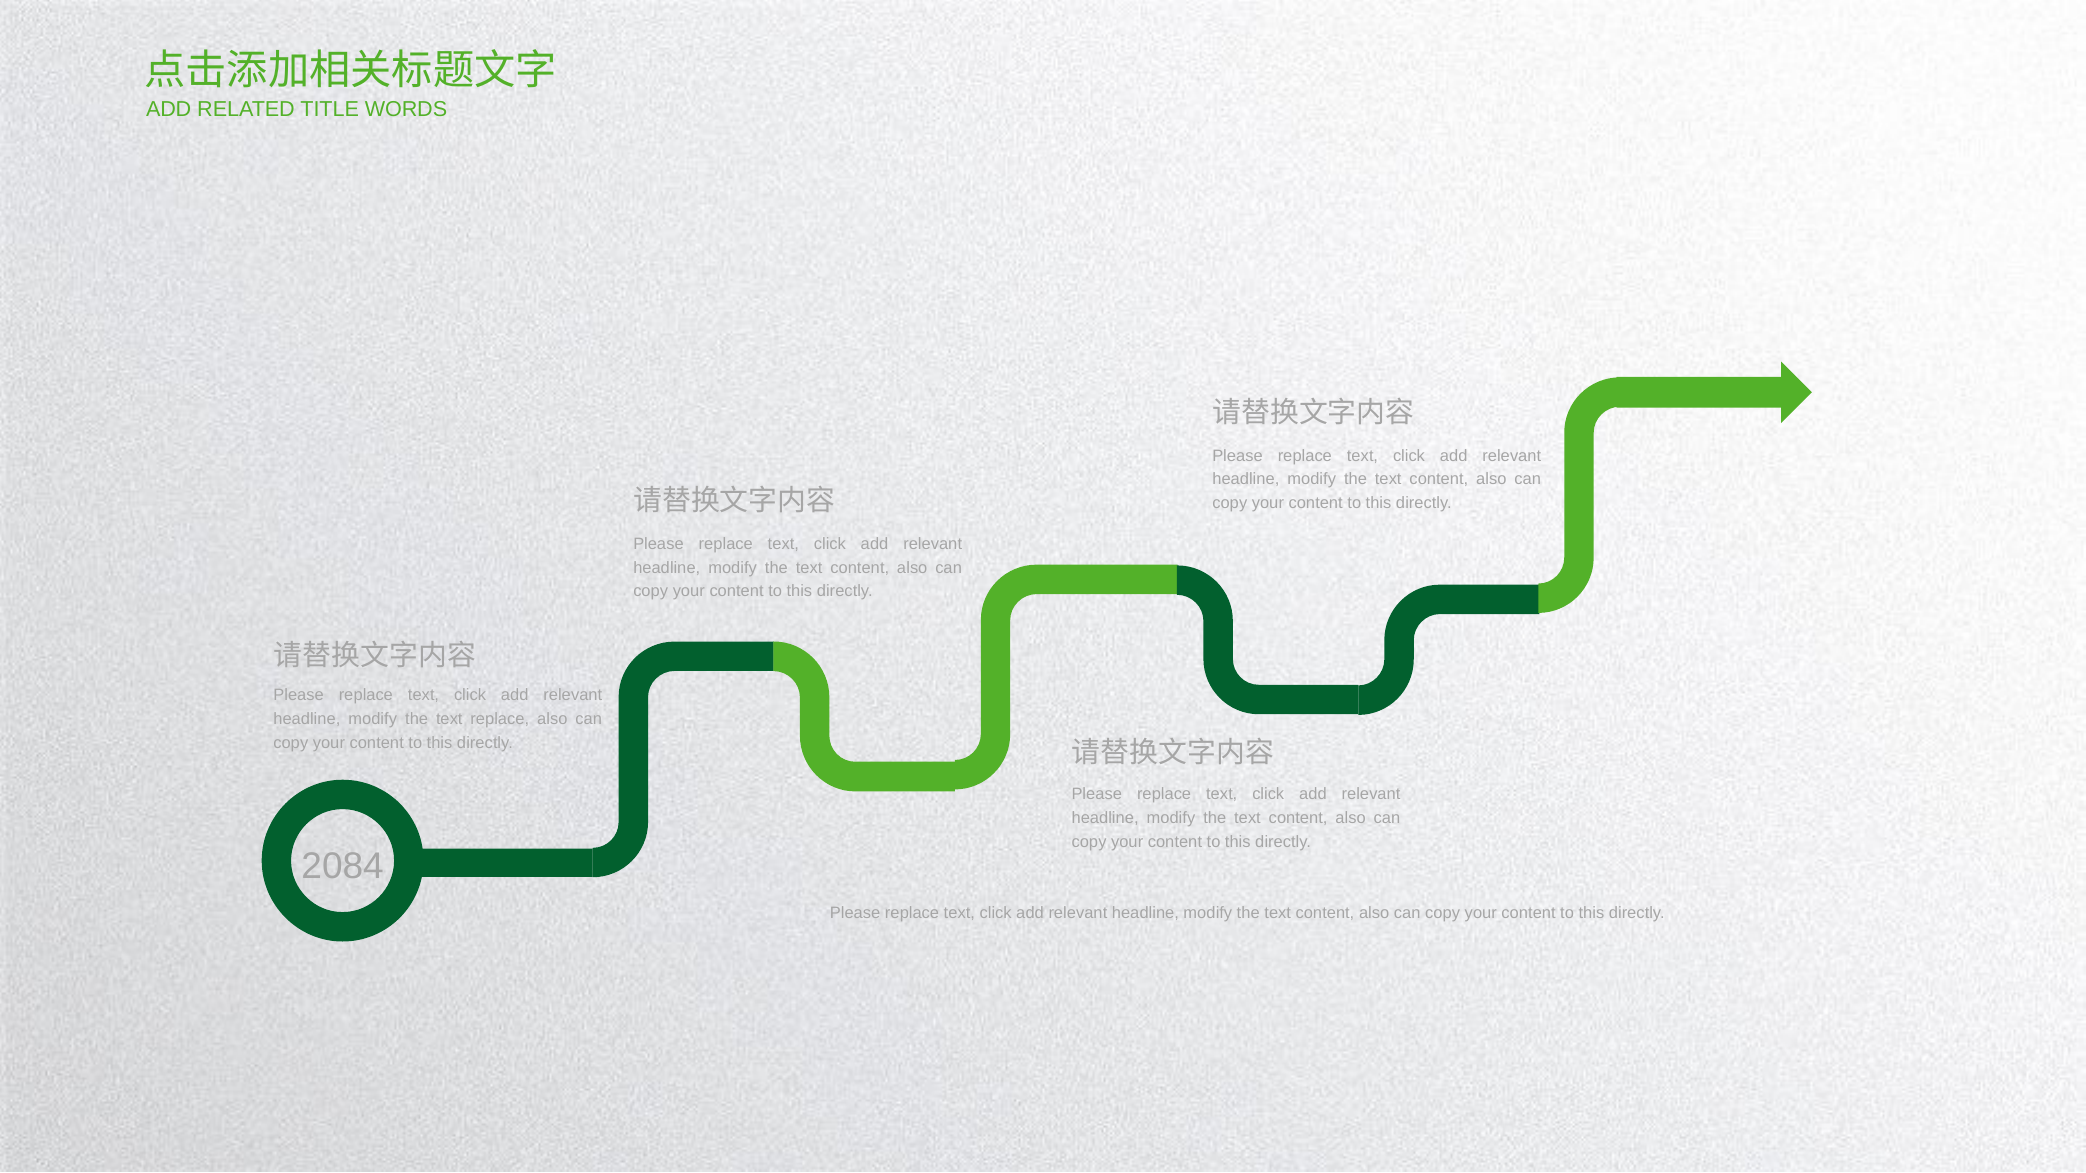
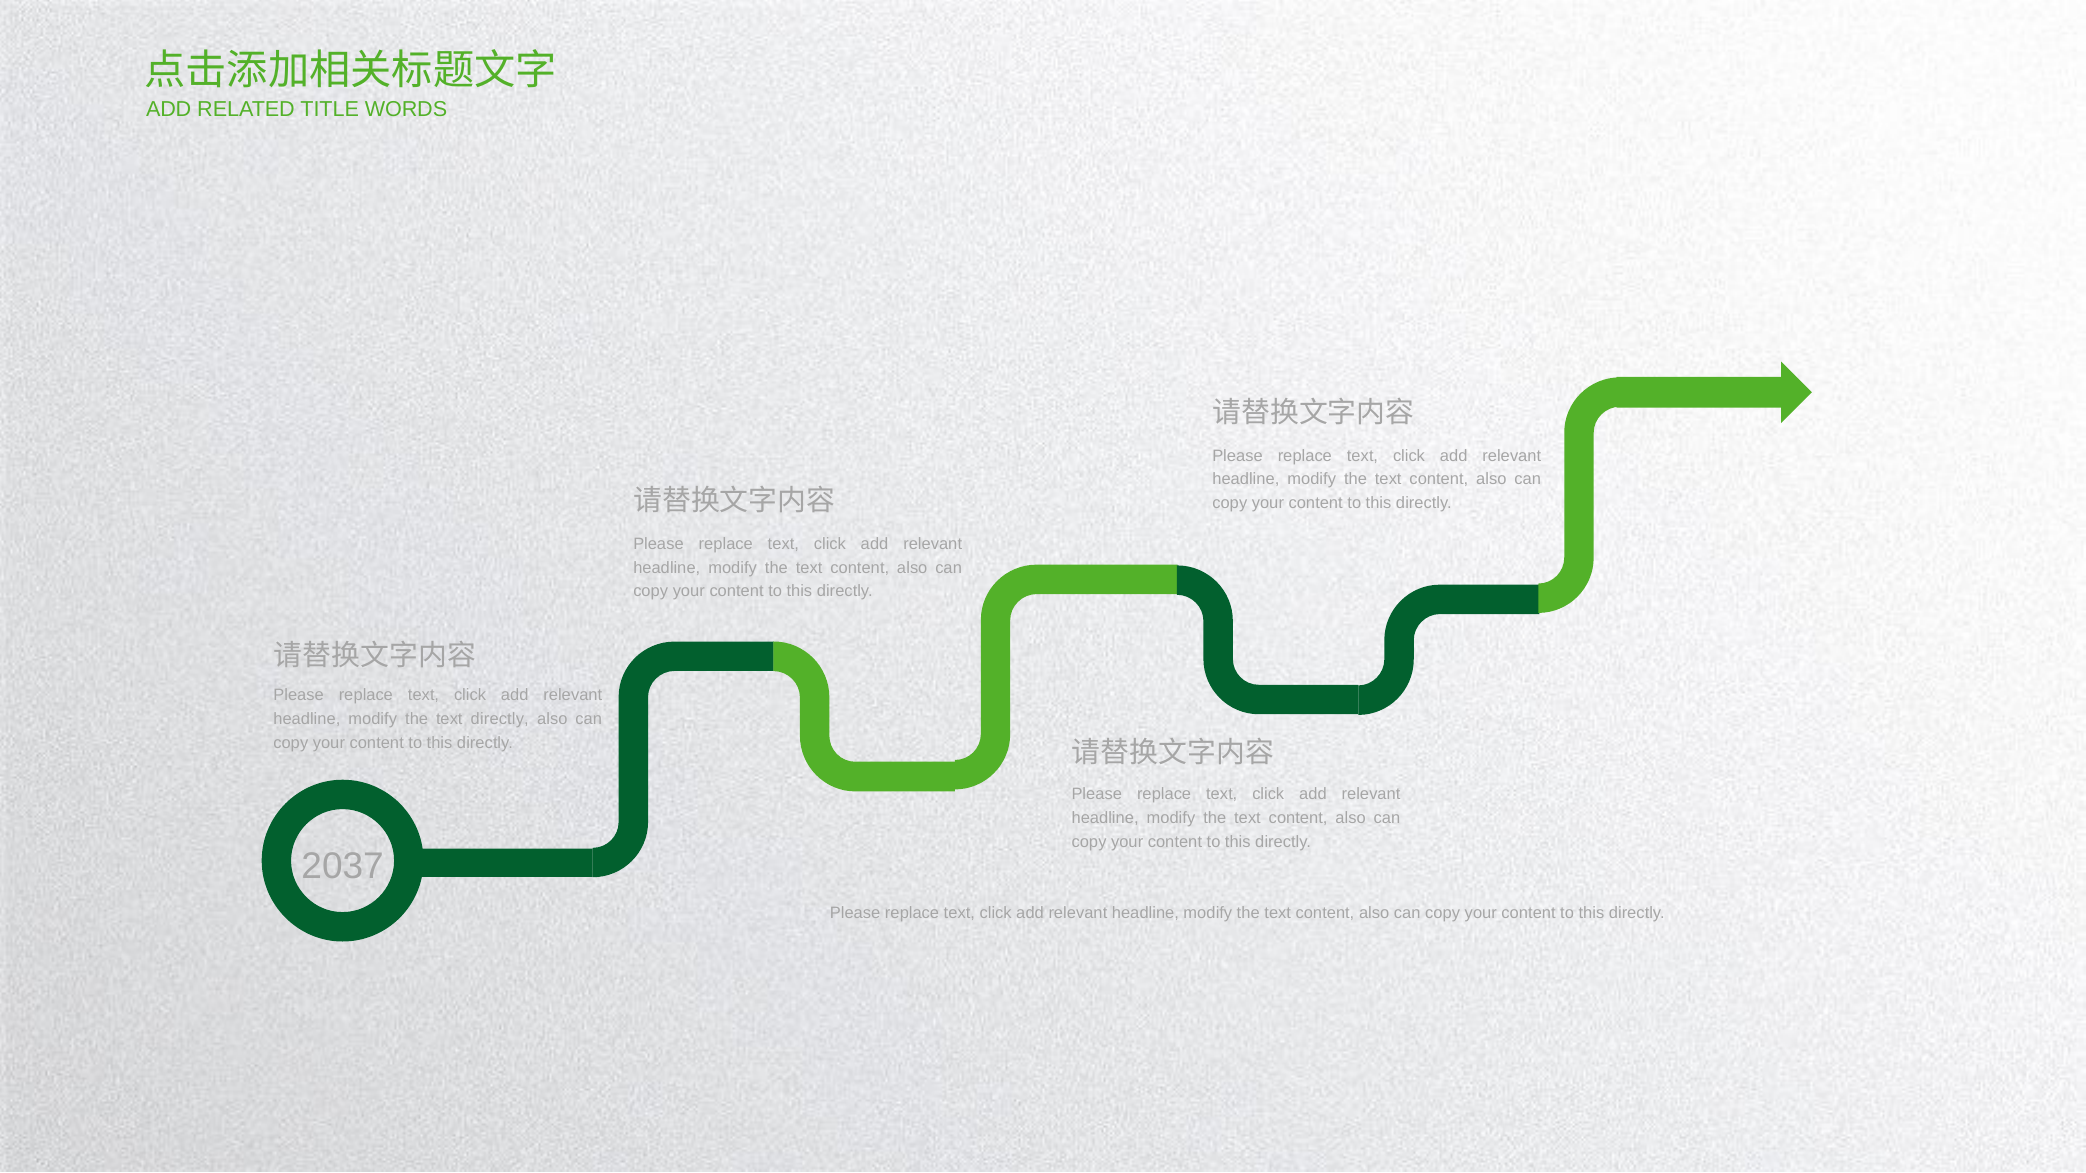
text replace: replace -> directly (500, 719)
2084: 2084 -> 2037 (343, 866)
